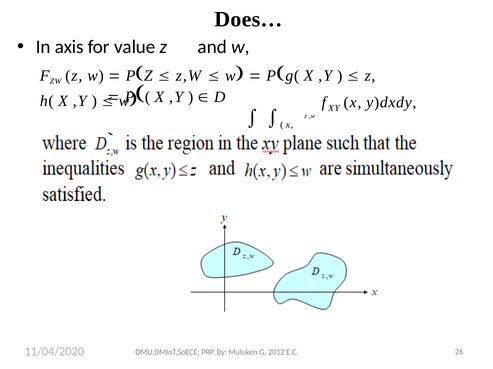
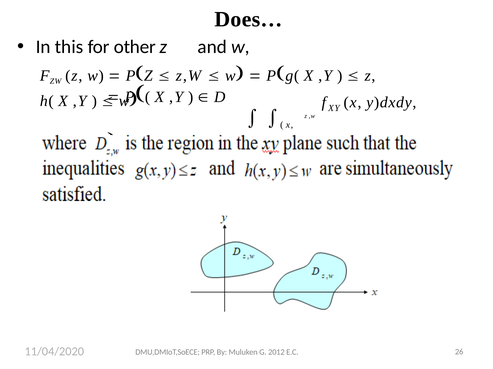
axis: axis -> this (69, 47)
value: value -> other (135, 47)
